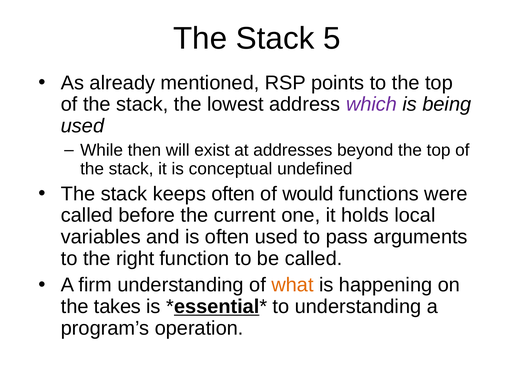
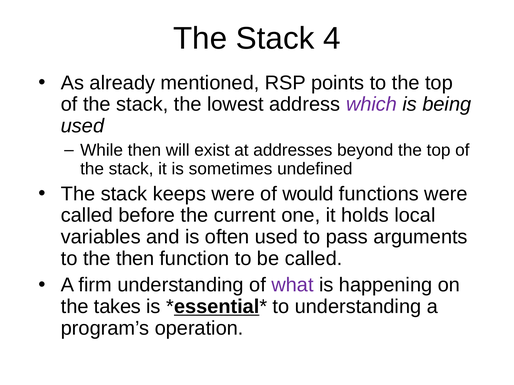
5: 5 -> 4 (332, 39)
conceptual: conceptual -> sometimes (231, 169)
keeps often: often -> were (233, 194)
the right: right -> then (135, 259)
what colour: orange -> purple (292, 285)
